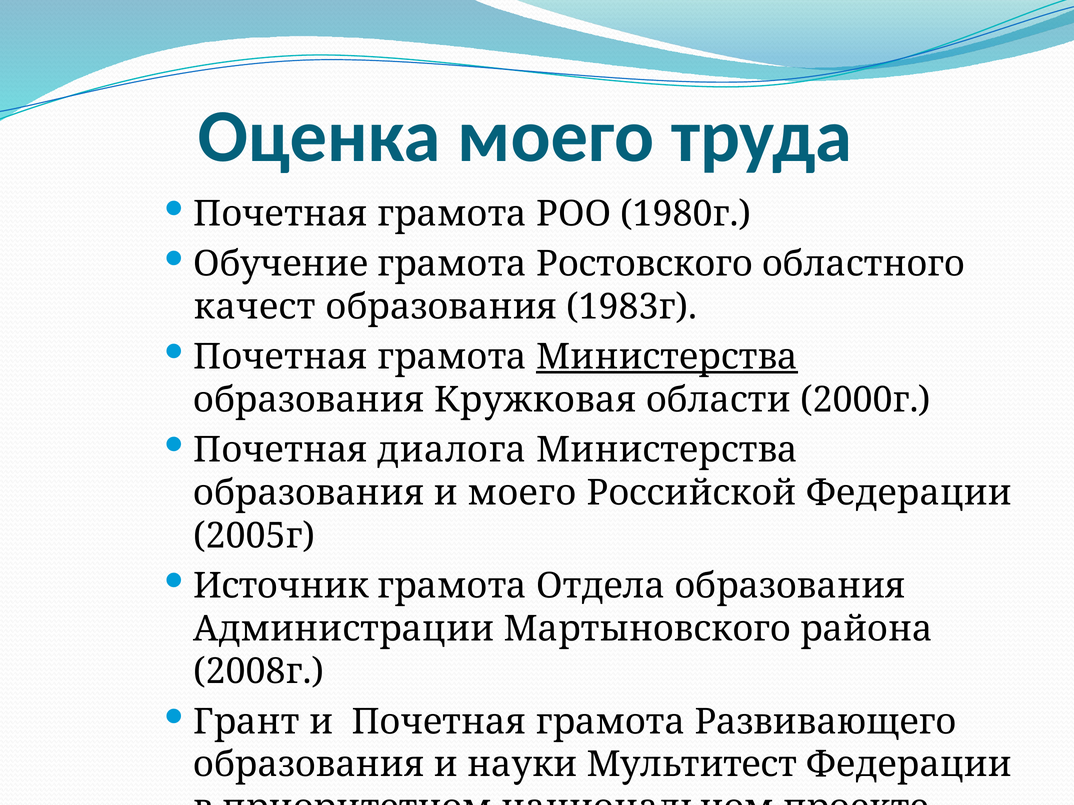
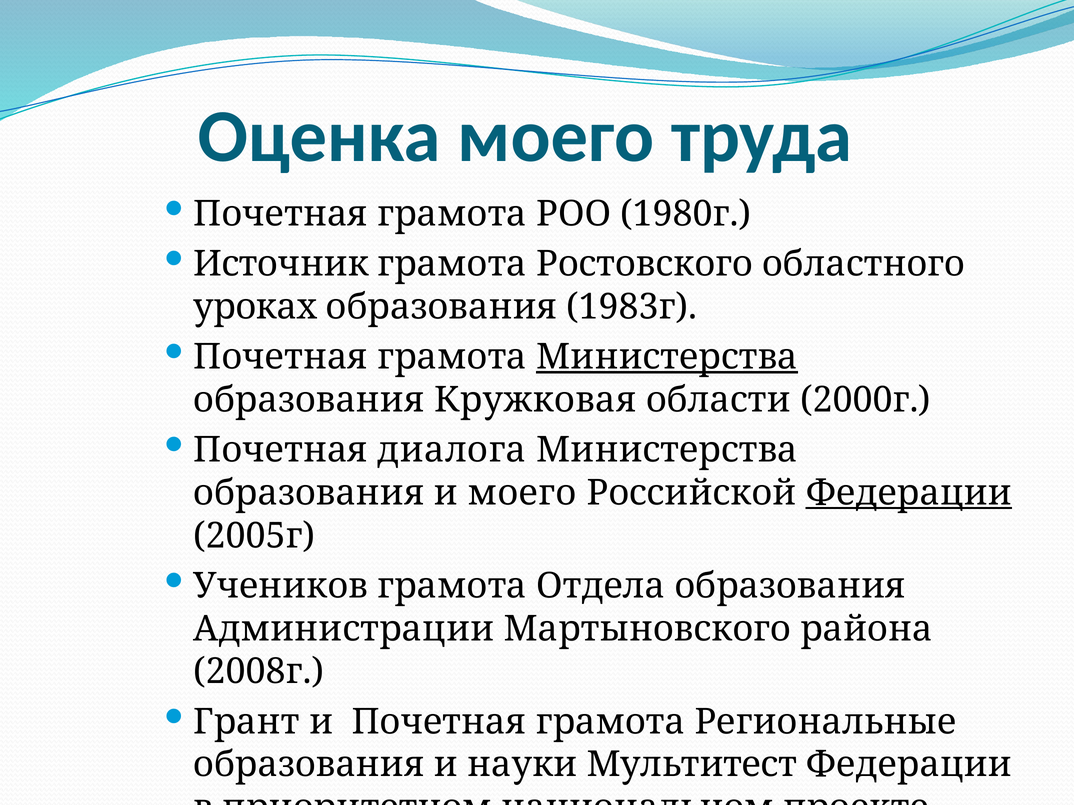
Обучение: Обучение -> Источник (281, 264)
качест: качест -> уроках (255, 307)
Федерации underline: none -> present (909, 493)
Источник: Источник -> Учеников (281, 586)
Развивающего: Развивающего -> Региональные (825, 722)
